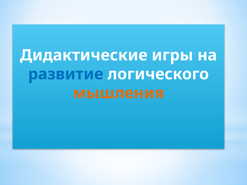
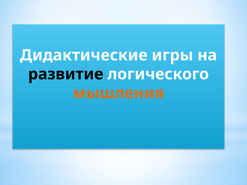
развитие colour: blue -> black (66, 74)
